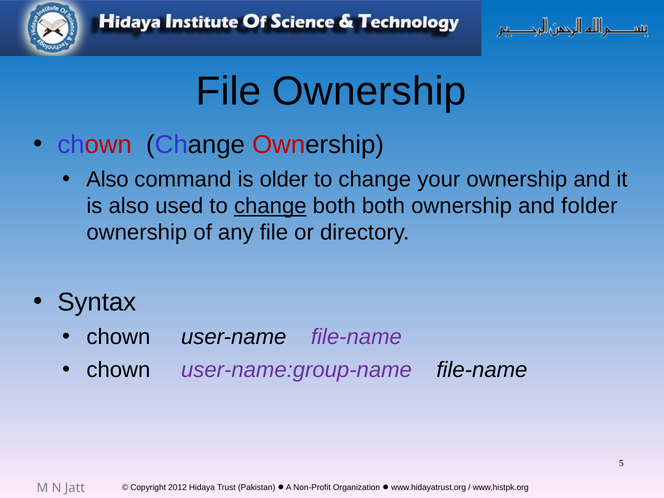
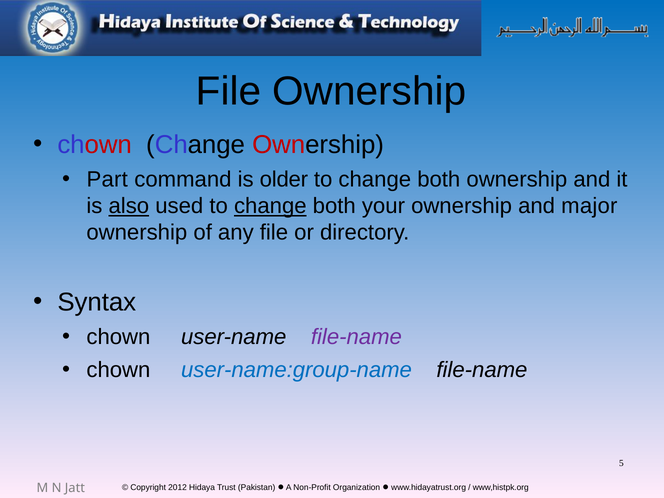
Also: Also -> Part (107, 180)
your: your -> both (439, 180)
also underline: none -> present (129, 206)
both both: both -> your (383, 206)
folder: folder -> major (589, 206)
user-name:group-name colour: purple -> blue (296, 370)
